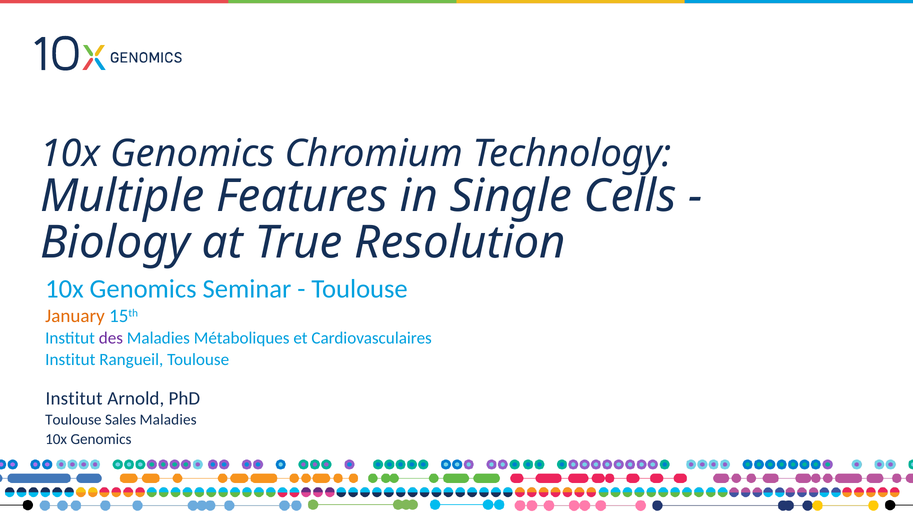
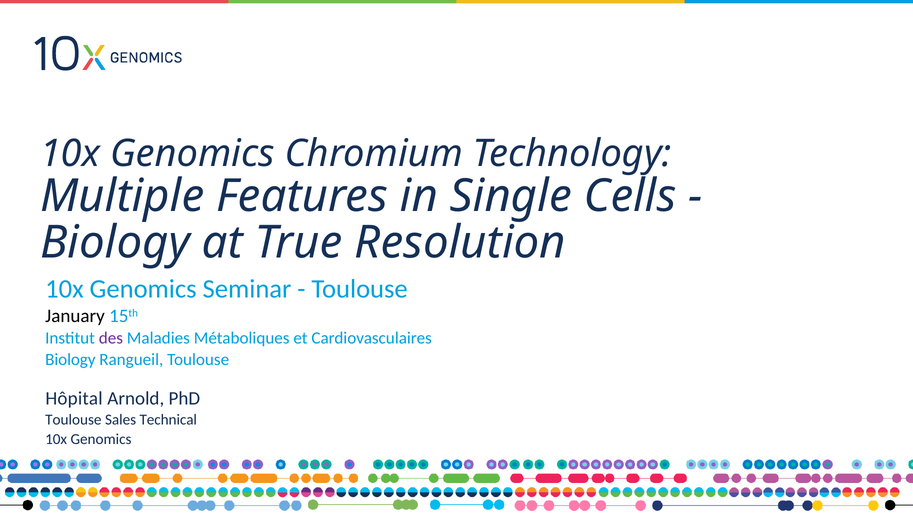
January colour: orange -> black (75, 316)
Institut: Institut -> Biology (70, 359)
Institut: Institut -> Hôpital (74, 398)
Sales Maladies: Maladies -> Technical (168, 419)
